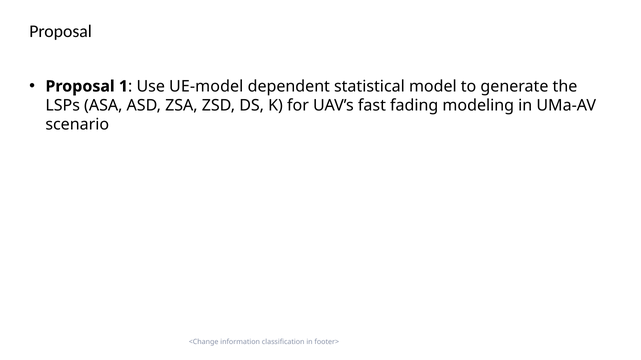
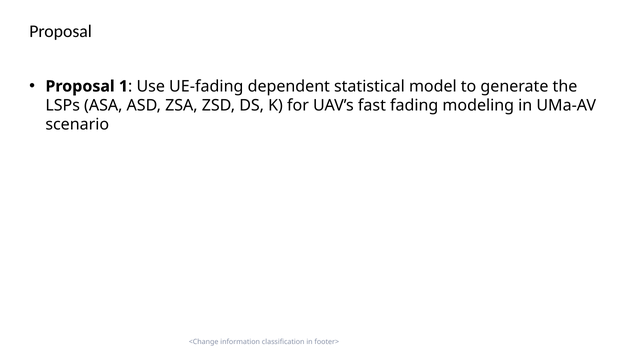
UE-model: UE-model -> UE-fading (206, 86)
